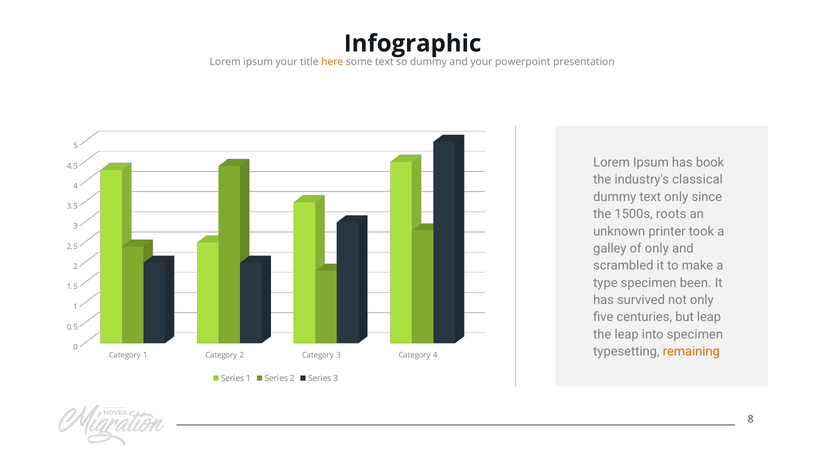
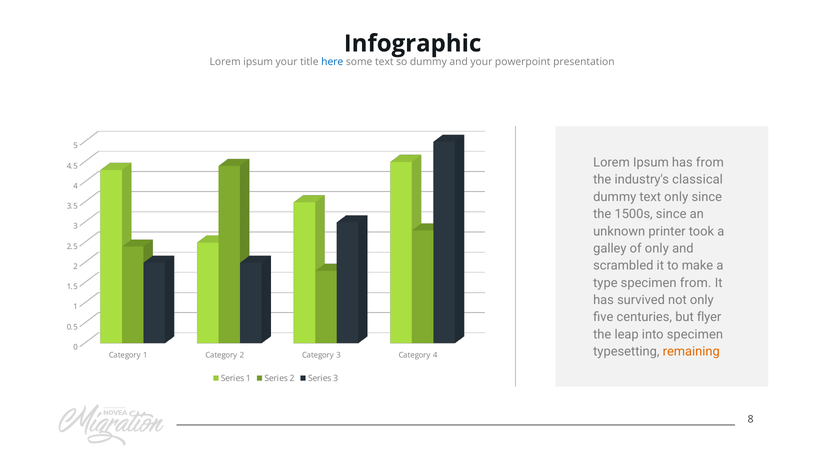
here colour: orange -> blue (332, 62)
has book: book -> from (710, 162)
1500s roots: roots -> since (671, 214)
specimen been: been -> from (696, 283)
but leap: leap -> flyer (709, 317)
